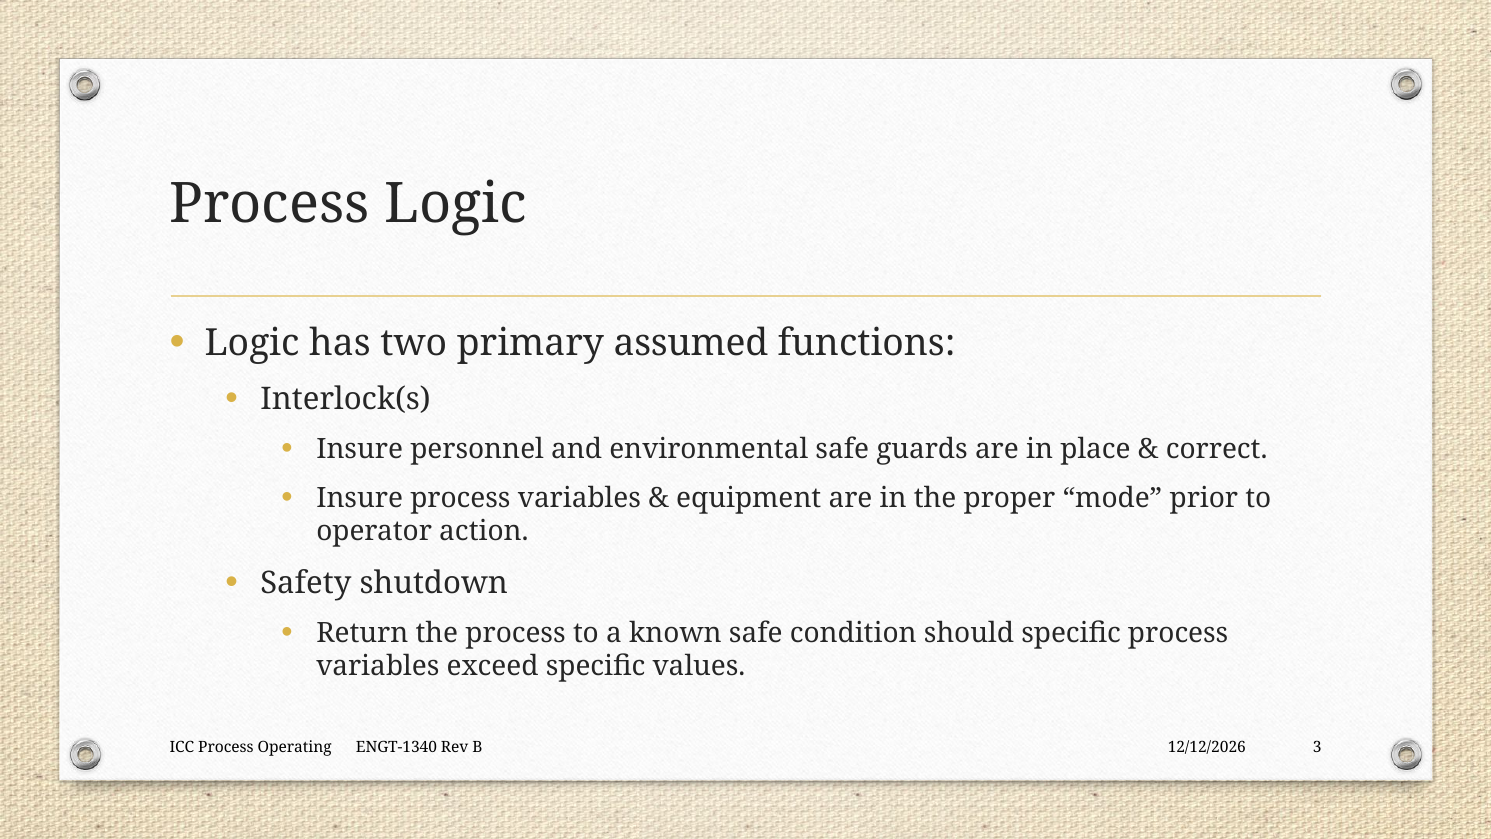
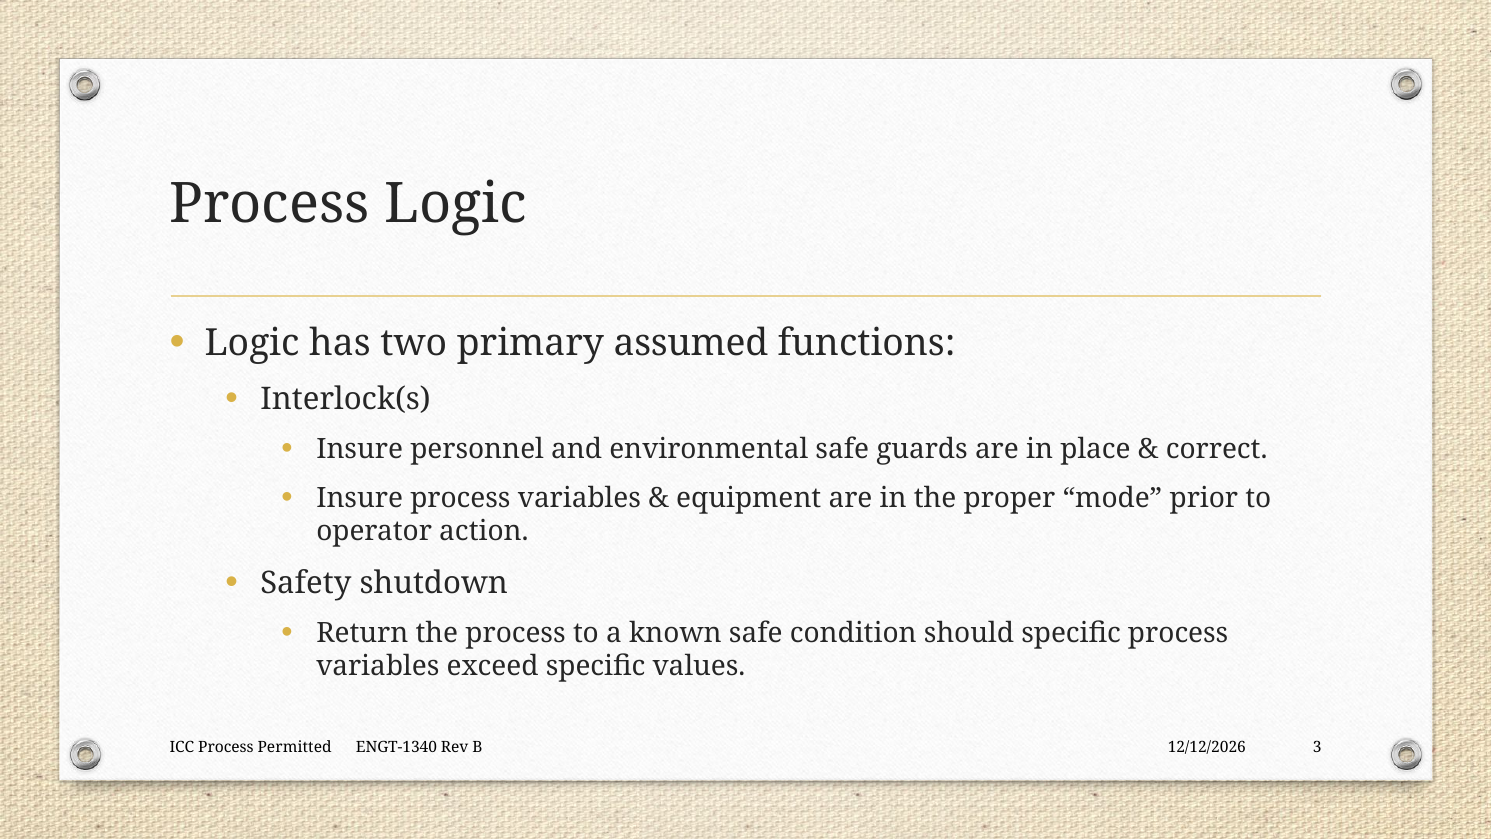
Operating: Operating -> Permitted (295, 747)
